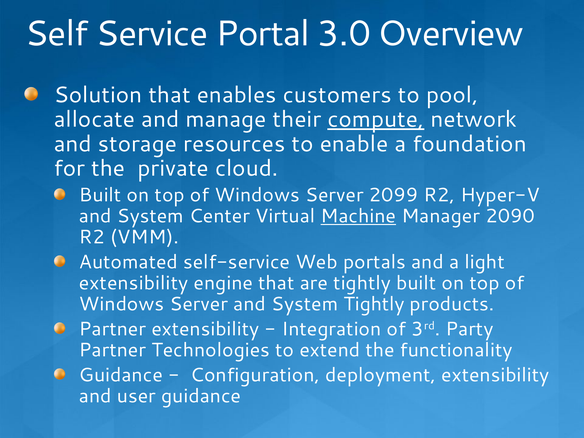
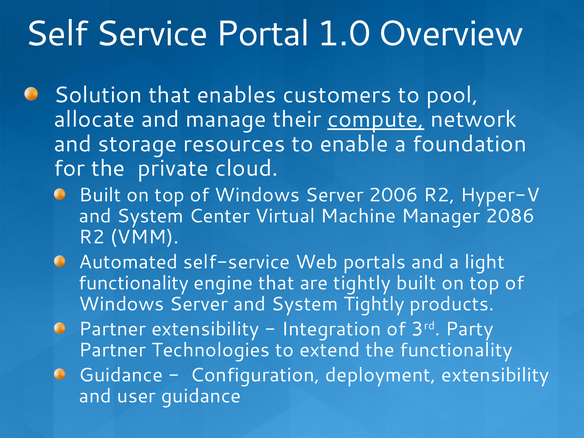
3.0: 3.0 -> 1.0 (344, 34)
2099: 2099 -> 2006 (394, 195)
Machine underline: present -> none (358, 216)
2090: 2090 -> 2086 (510, 216)
extensibility: extensibility -> functionality (134, 283)
